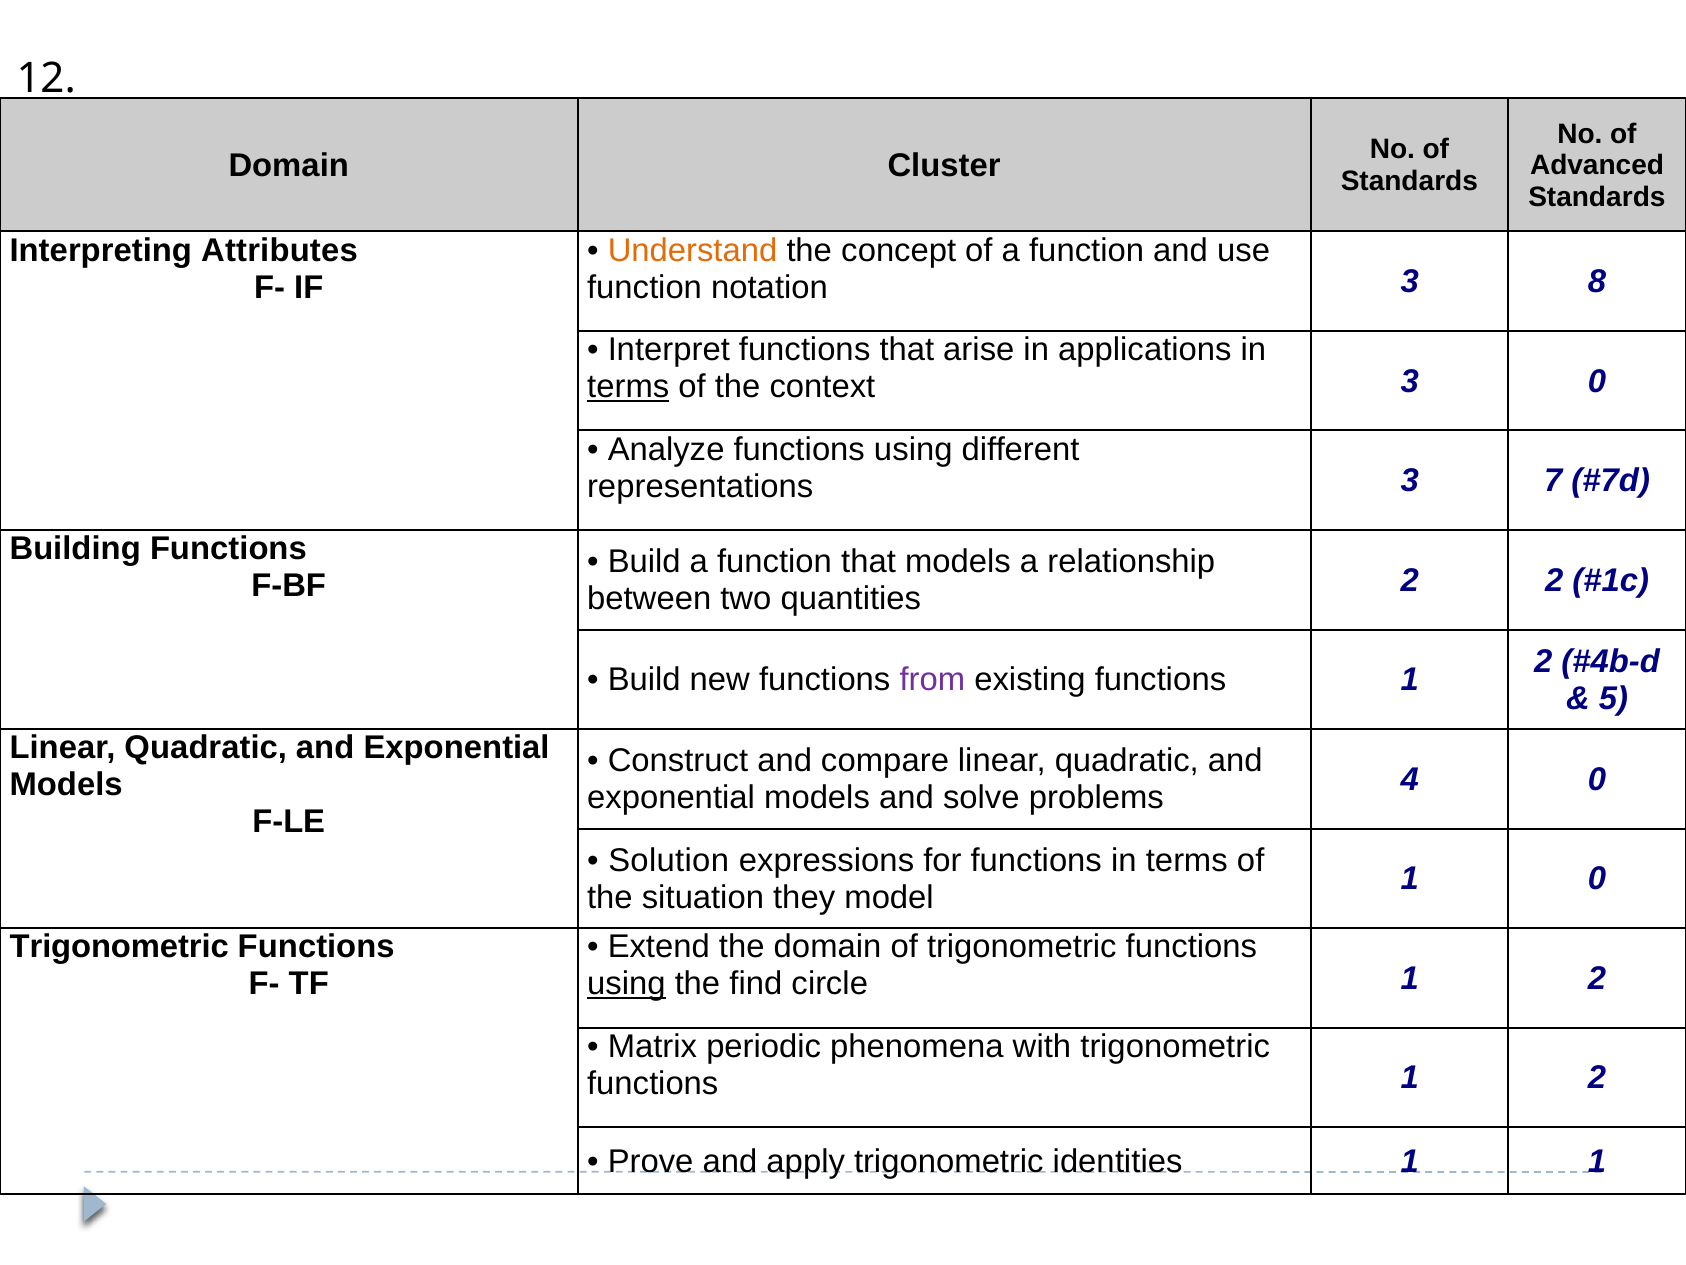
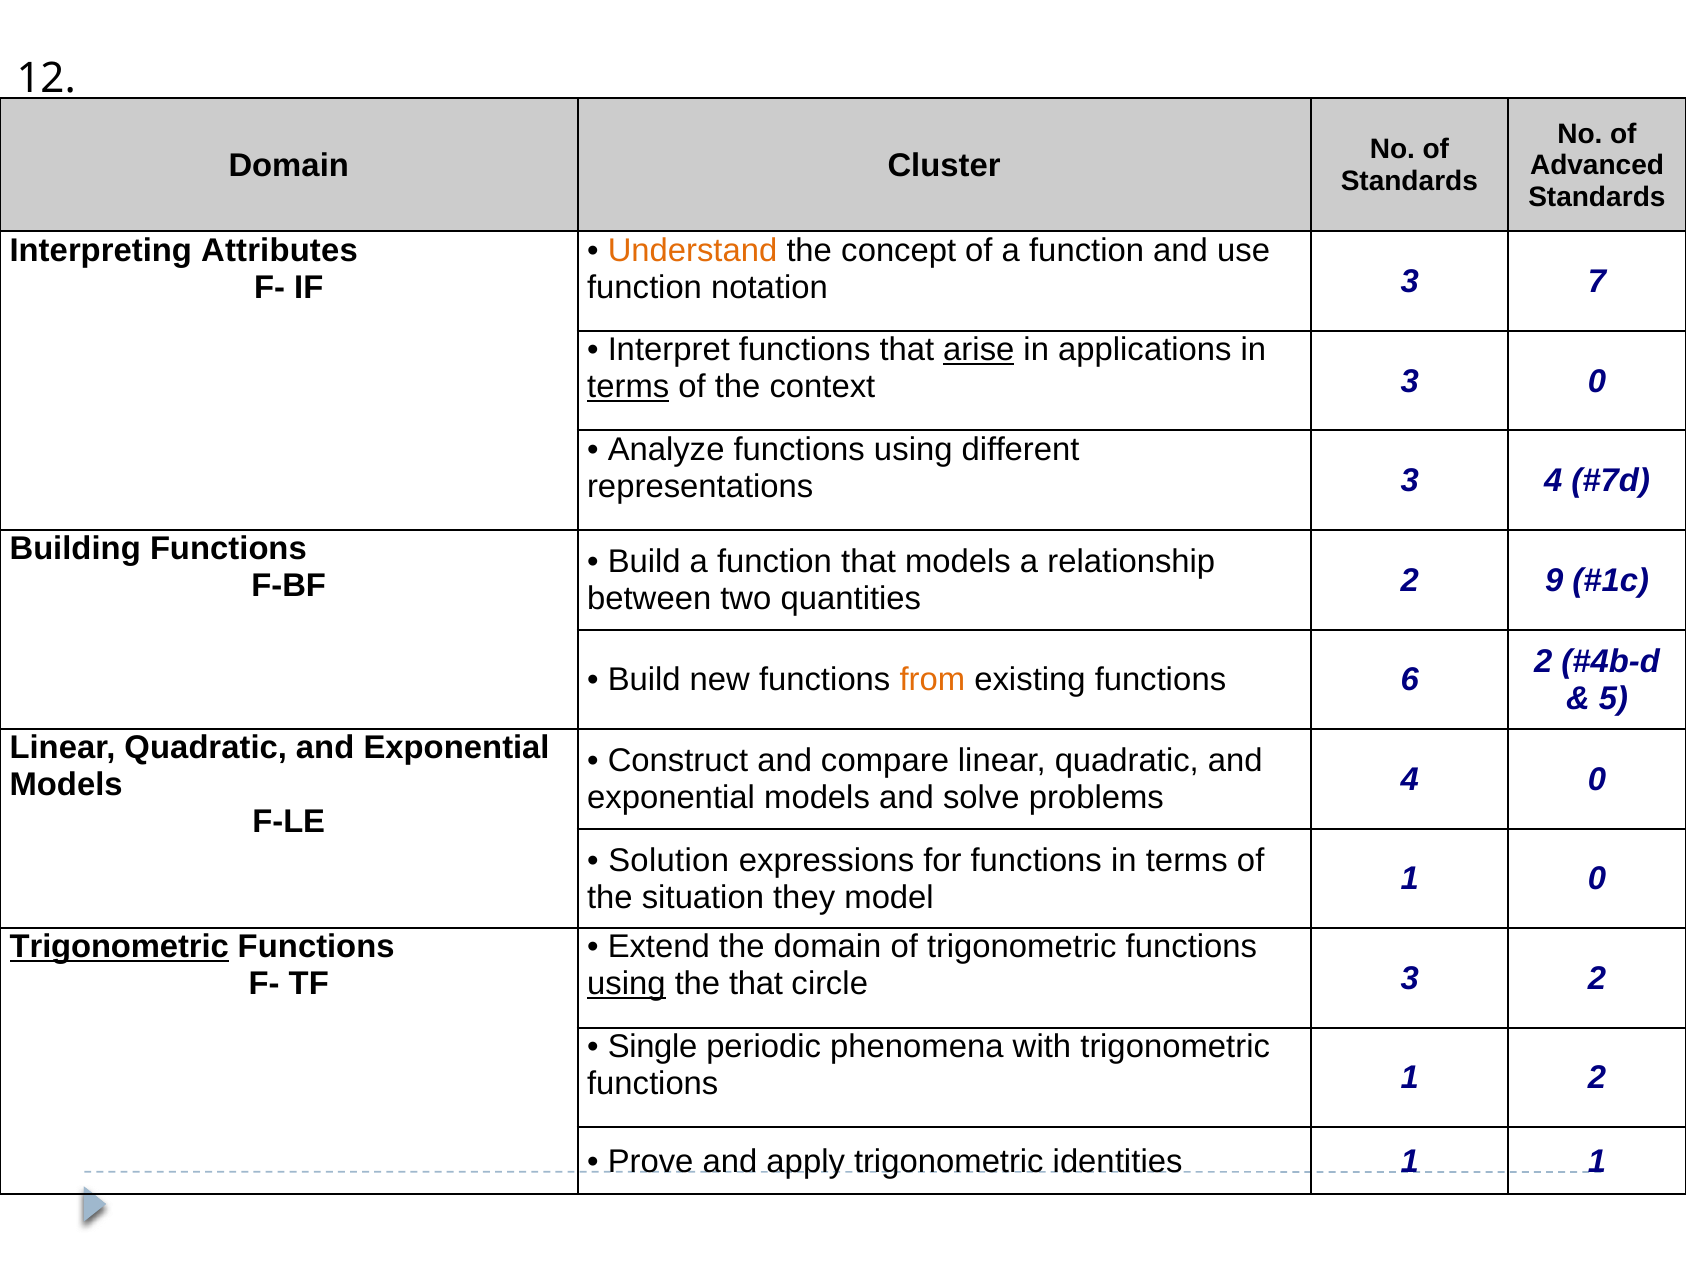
8: 8 -> 7 (1597, 282)
arise underline: none -> present (979, 350)
3 7: 7 -> 4 (1553, 481)
2 2: 2 -> 9 (1554, 580)
from colour: purple -> orange (932, 680)
existing functions 1: 1 -> 6 (1410, 680)
Trigonometric underline: none -> present (119, 947)
the find: find -> that (756, 984)
circle 1: 1 -> 3 (1410, 978)
Matrix: Matrix -> Single (653, 1046)
